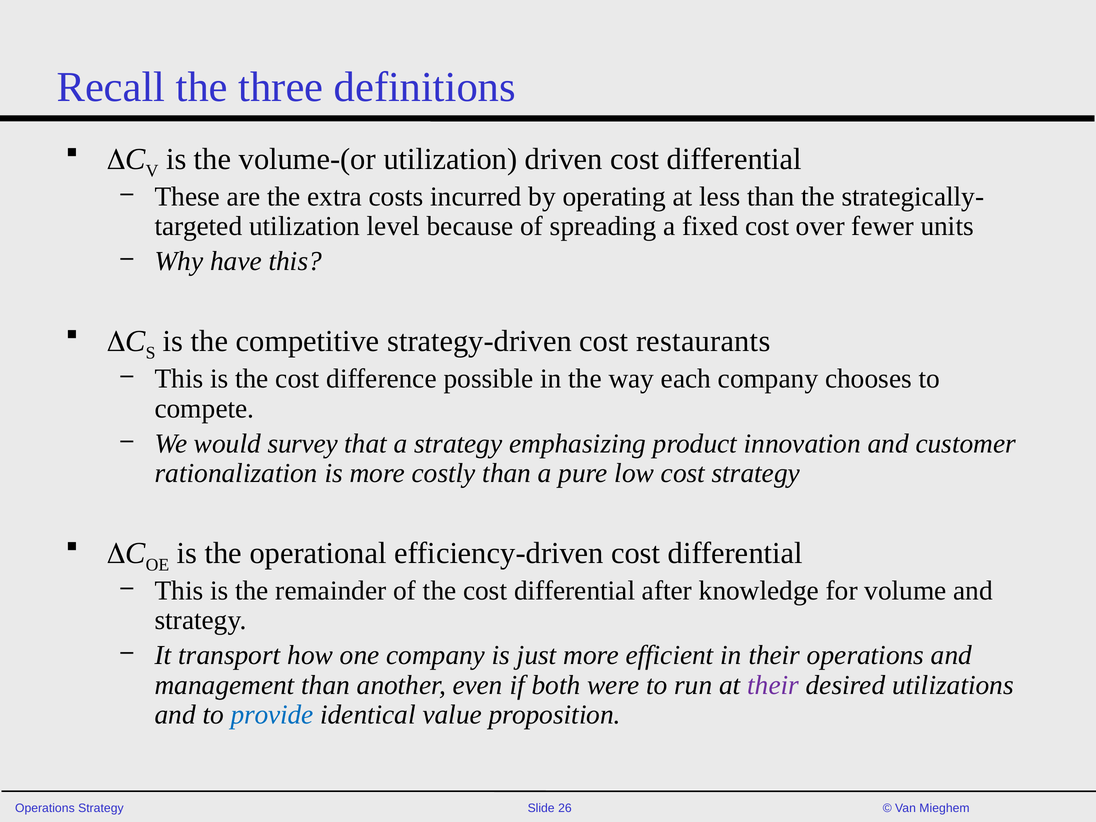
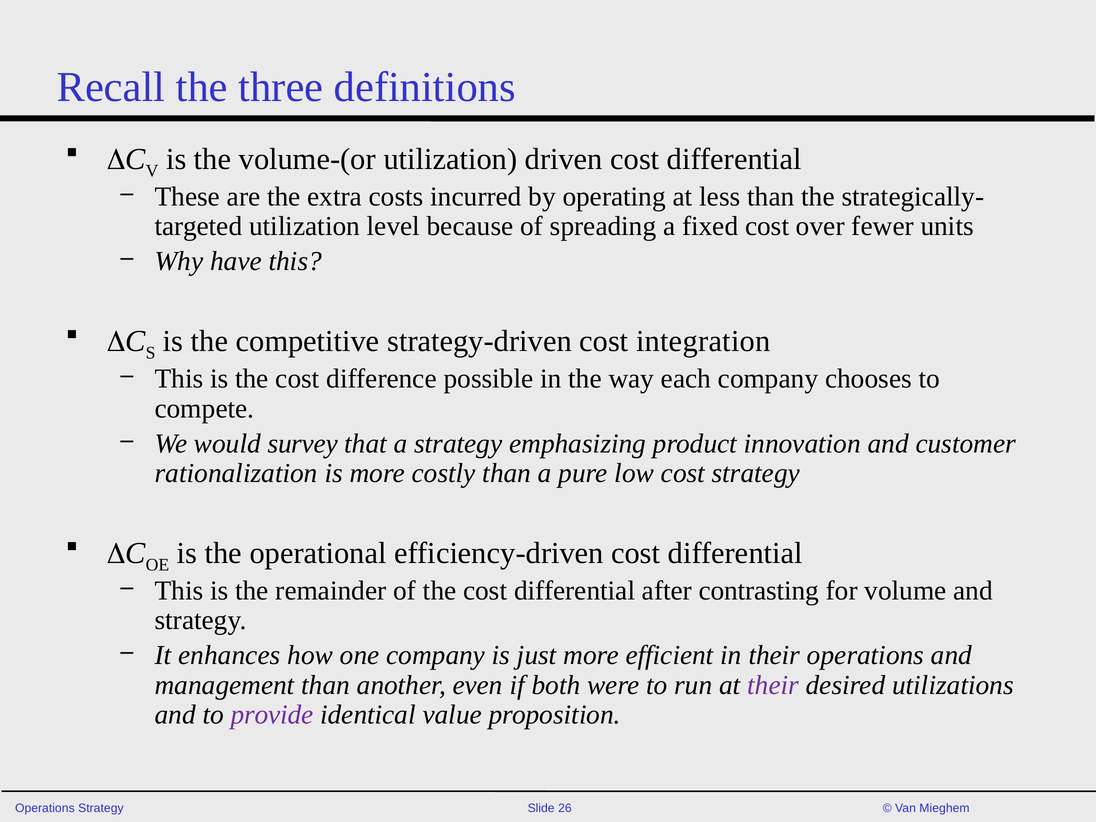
restaurants: restaurants -> integration (703, 341)
knowledge: knowledge -> contrasting (759, 591)
transport: transport -> enhances (229, 655)
provide colour: blue -> purple (272, 715)
